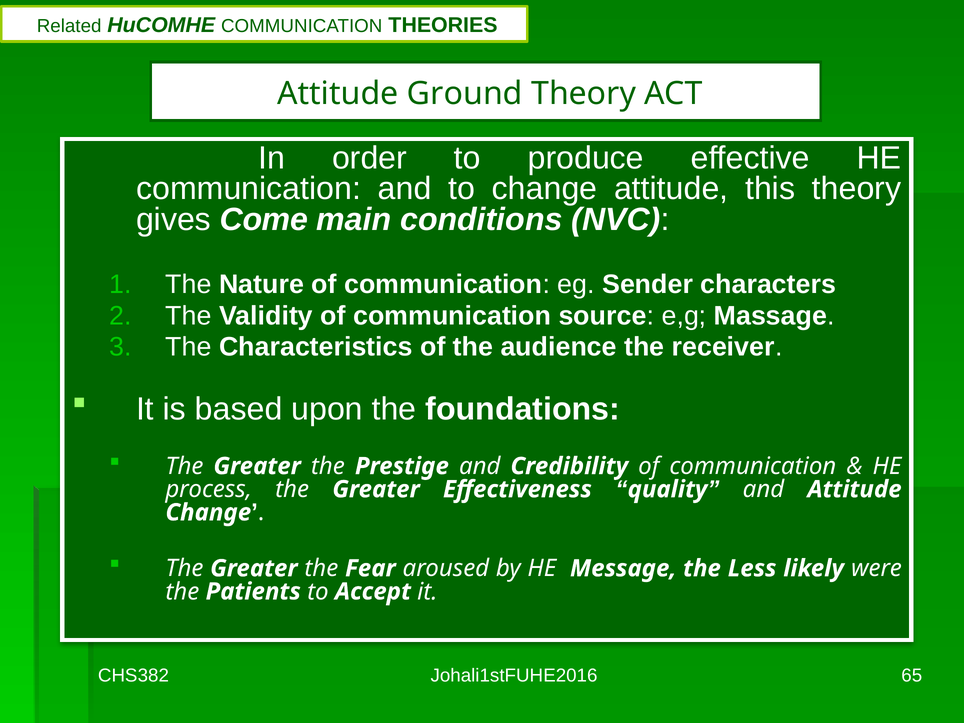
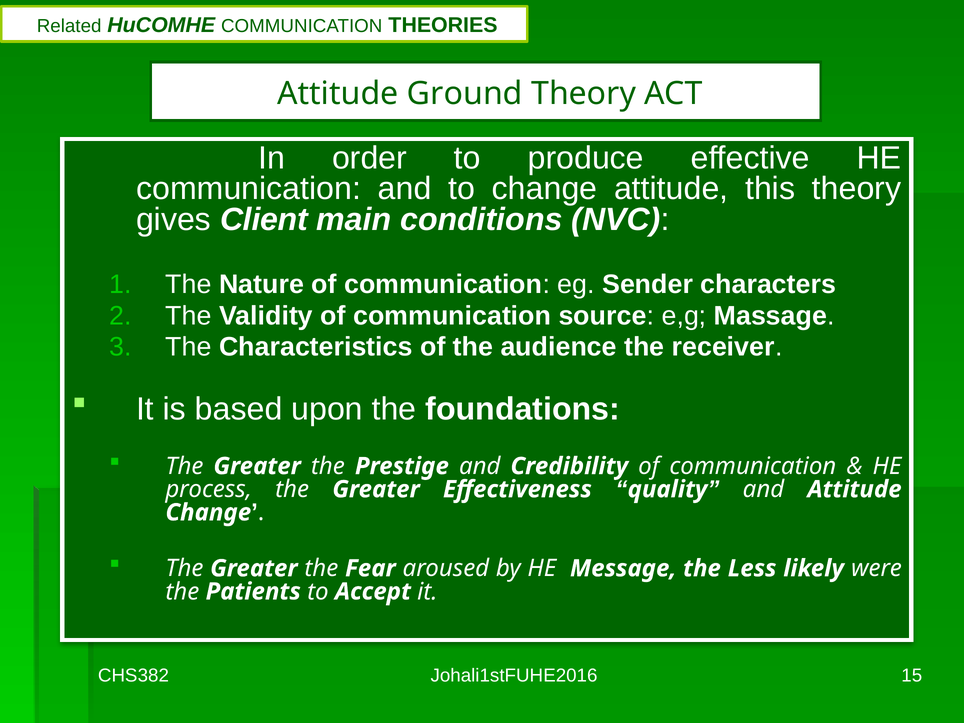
Come: Come -> Client (264, 220)
65: 65 -> 15 (912, 676)
